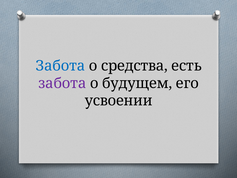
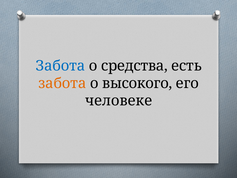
забота colour: purple -> orange (62, 83)
будущем: будущем -> высокого (137, 83)
усвоении: усвоении -> человеке (119, 101)
